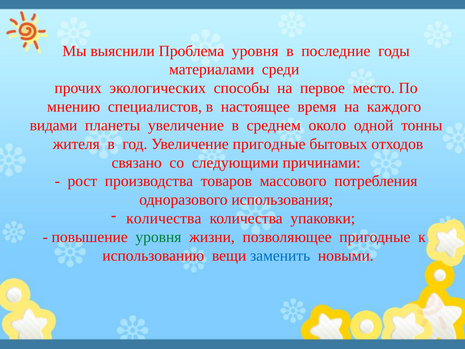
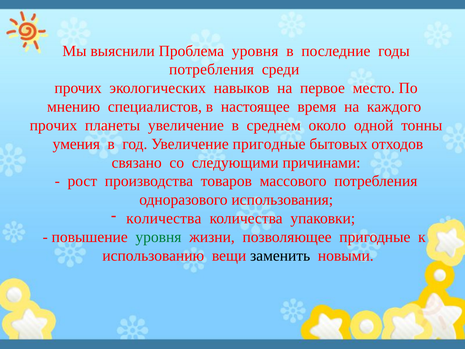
материалами: материалами -> потребления (212, 69)
способы: способы -> навыков (242, 88)
видами: видами -> прочих (53, 125)
жителя: жителя -> умения (76, 144)
заменить colour: blue -> black (280, 255)
